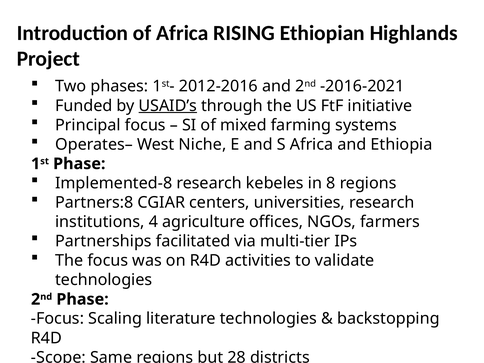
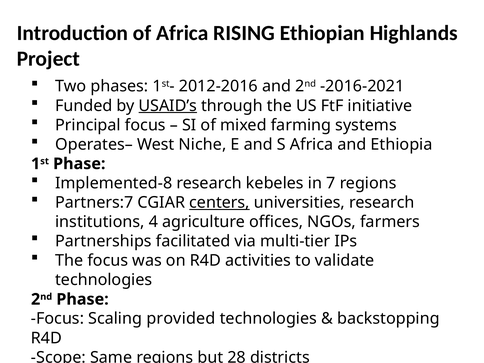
8: 8 -> 7 (331, 183)
Partners:8: Partners:8 -> Partners:7 (94, 202)
centers underline: none -> present (219, 202)
literature: literature -> provided (181, 319)
